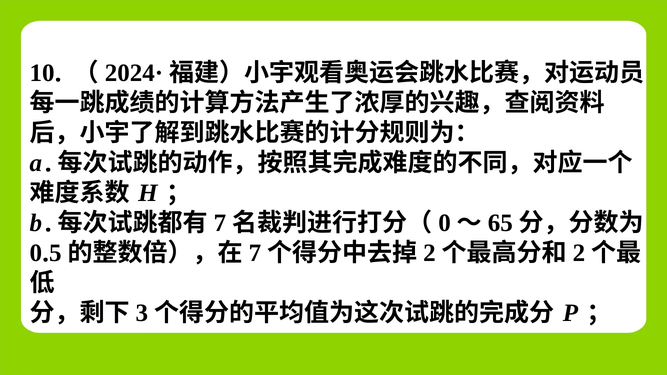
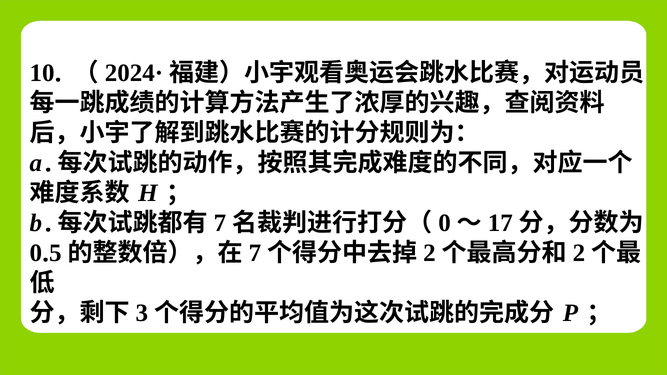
65: 65 -> 17 (500, 223)
